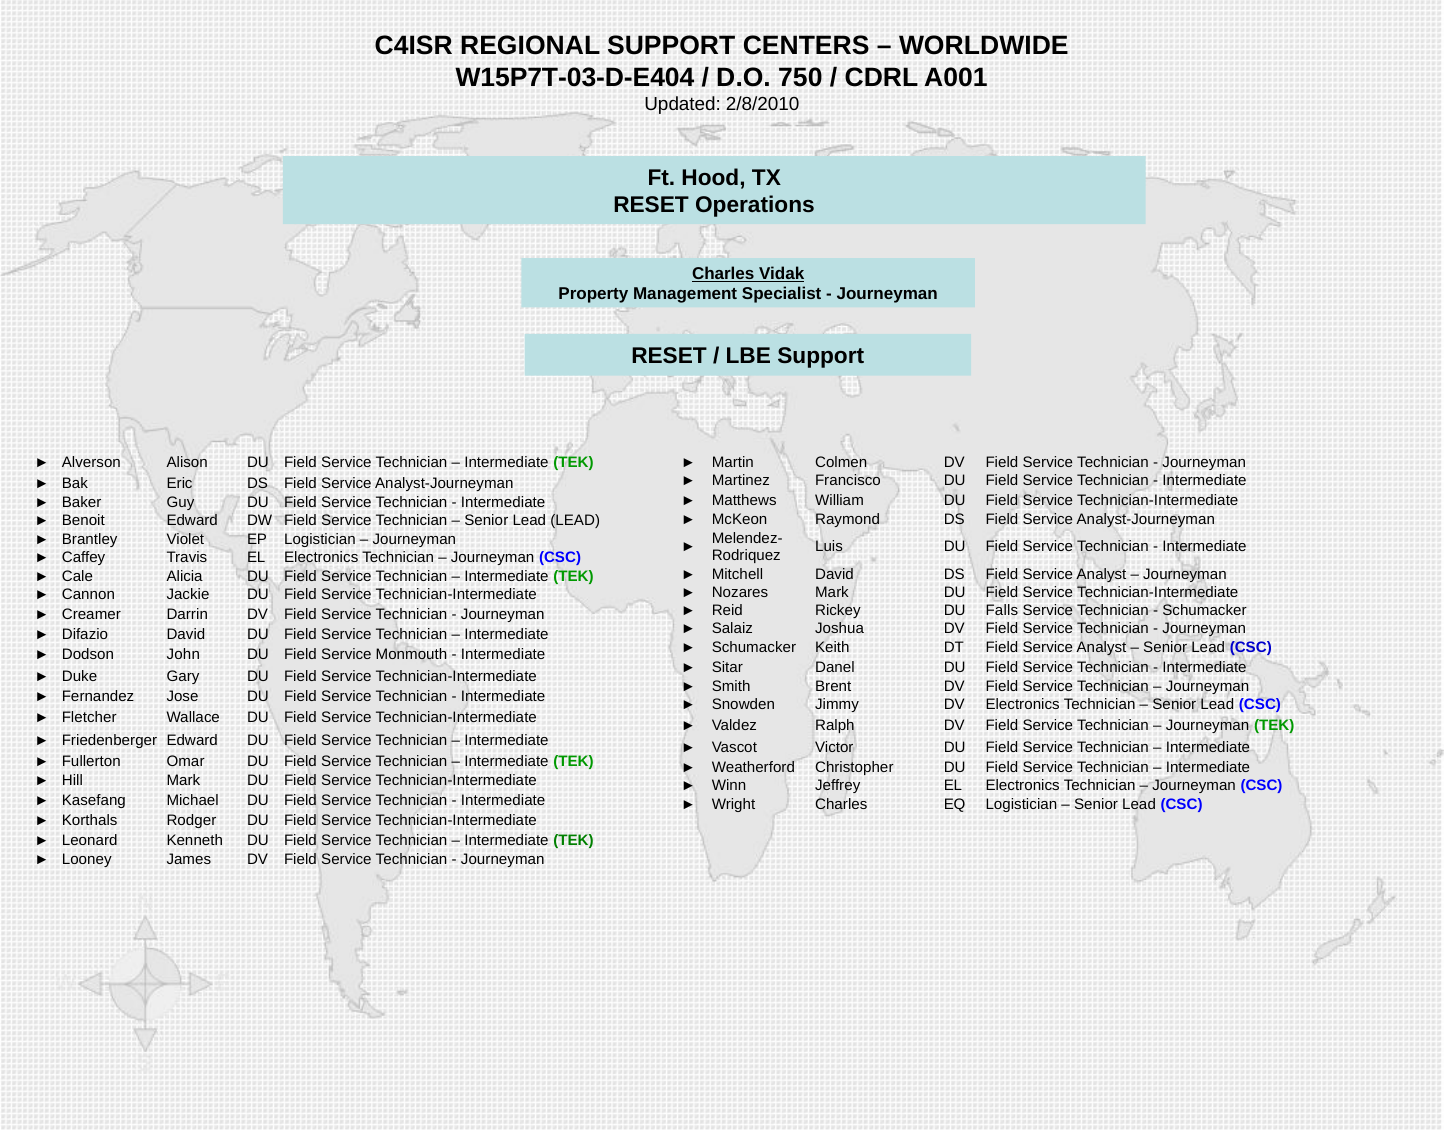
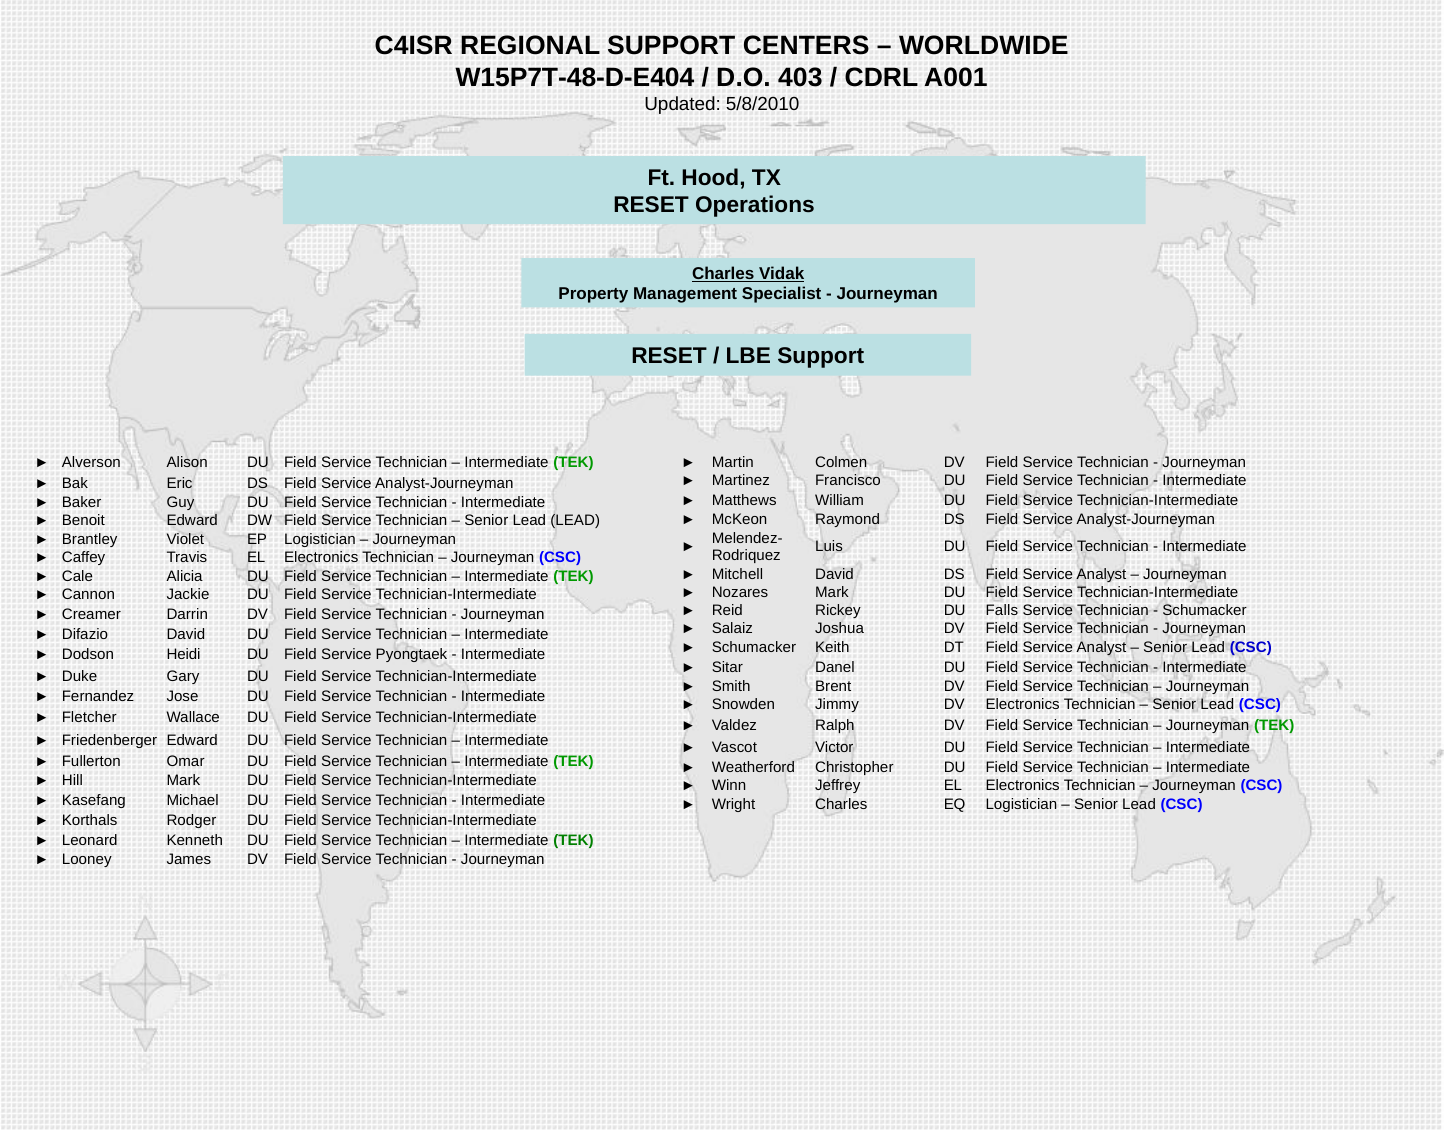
W15P7T-03-D-E404: W15P7T-03-D-E404 -> W15P7T-48-D-E404 (575, 78)
750: 750 -> 403 (800, 78)
2/8/2010: 2/8/2010 -> 5/8/2010 (763, 105)
John: John -> Heidi (183, 655)
Monmouth: Monmouth -> Pyongtaek (411, 655)
